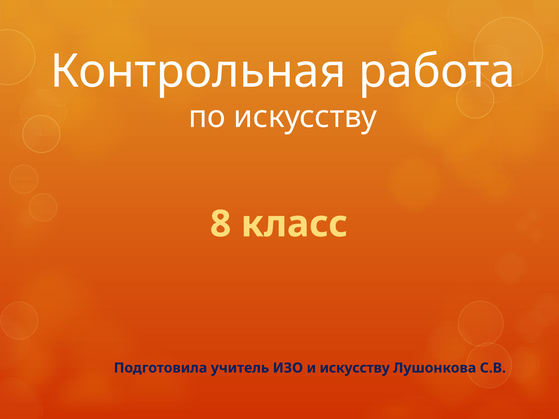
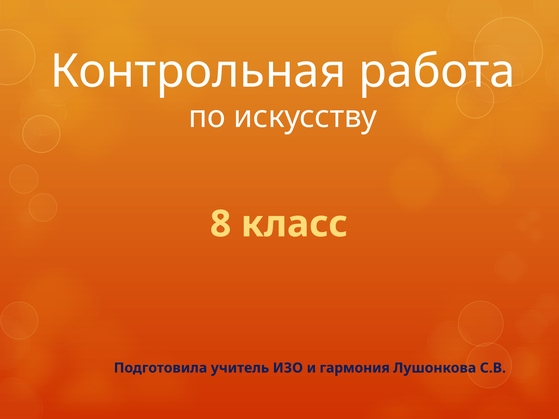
и искусству: искусству -> гармония (355, 368)
